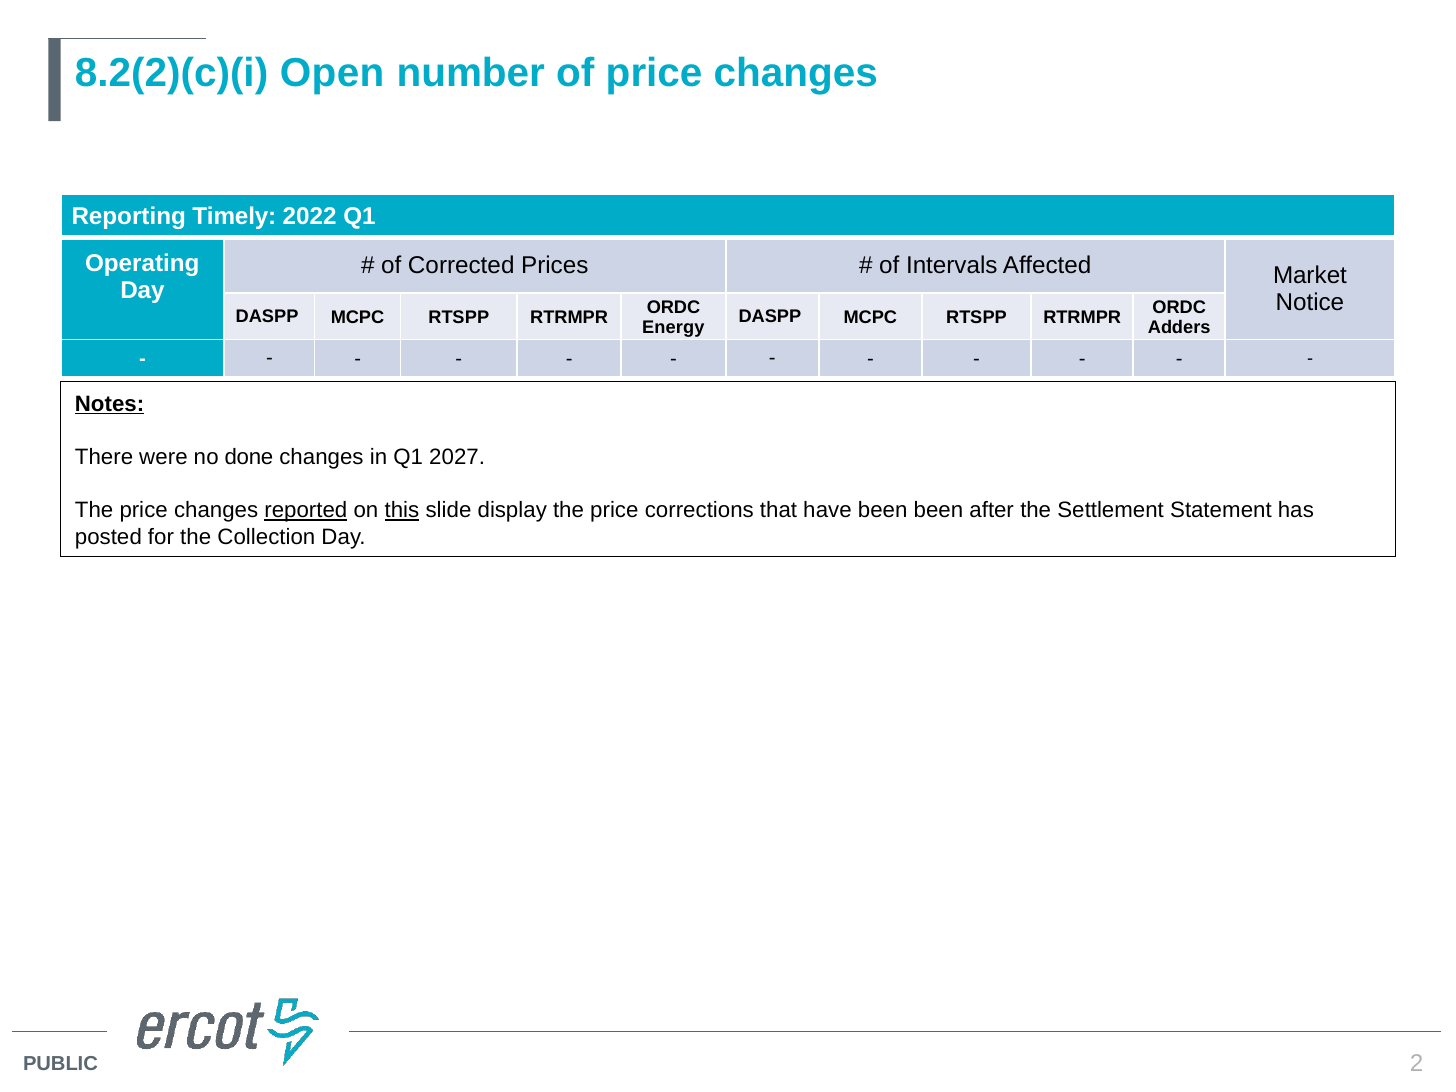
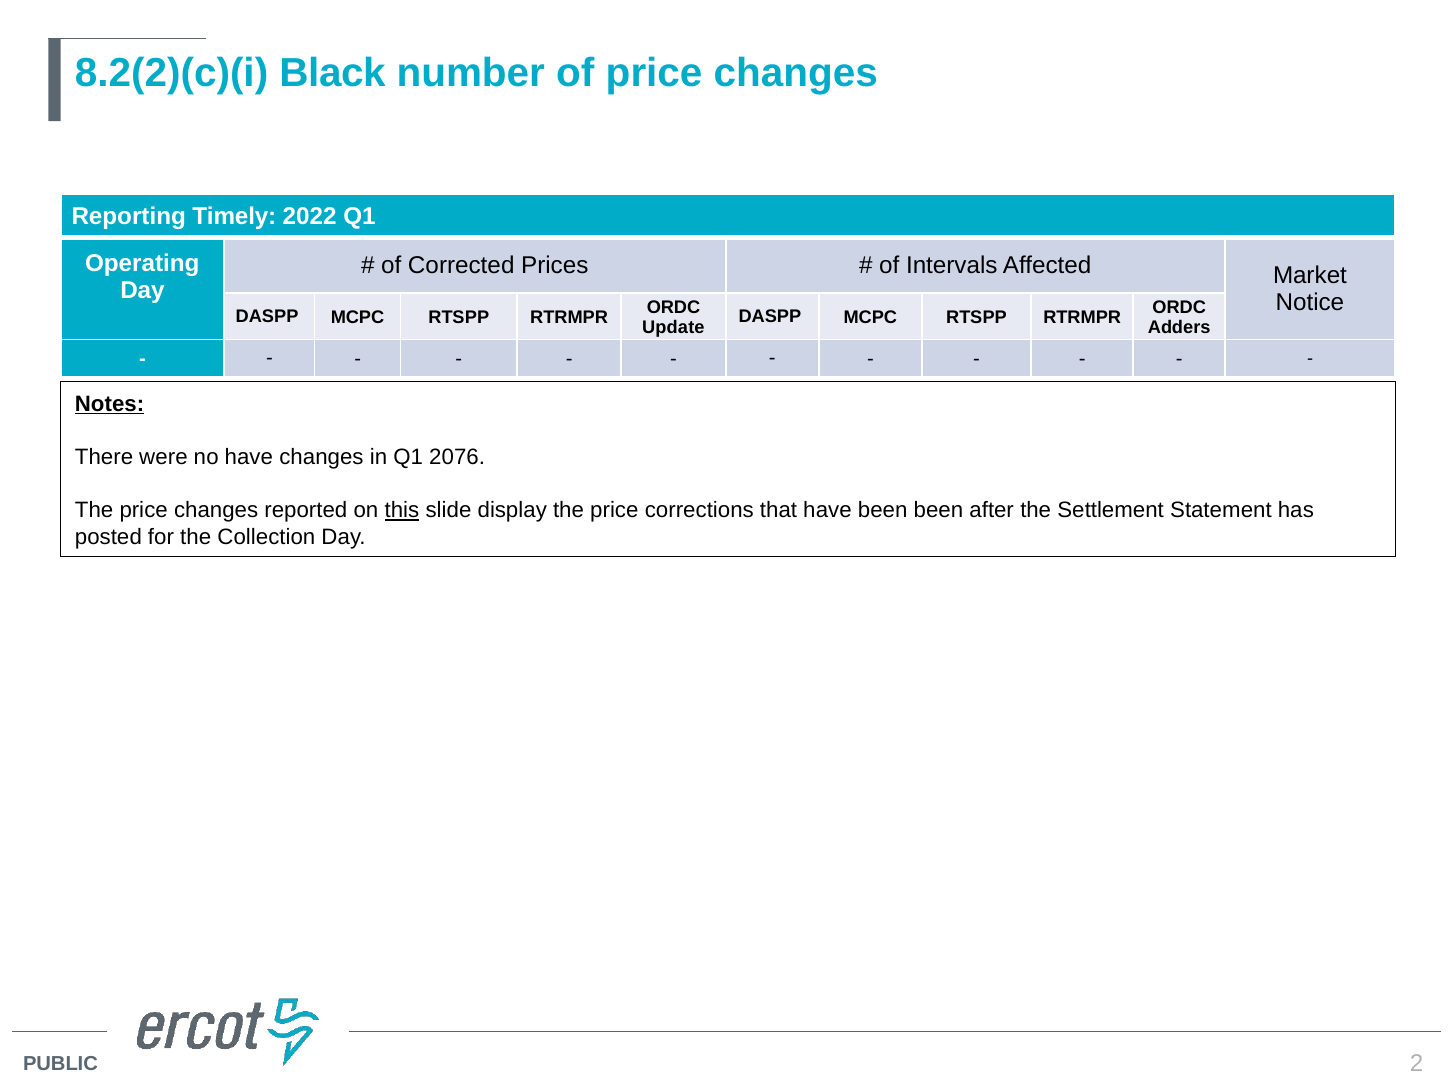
Open: Open -> Black (333, 73)
Energy: Energy -> Update (673, 327)
no done: done -> have (249, 457)
2027: 2027 -> 2076 (457, 457)
reported underline: present -> none (306, 511)
